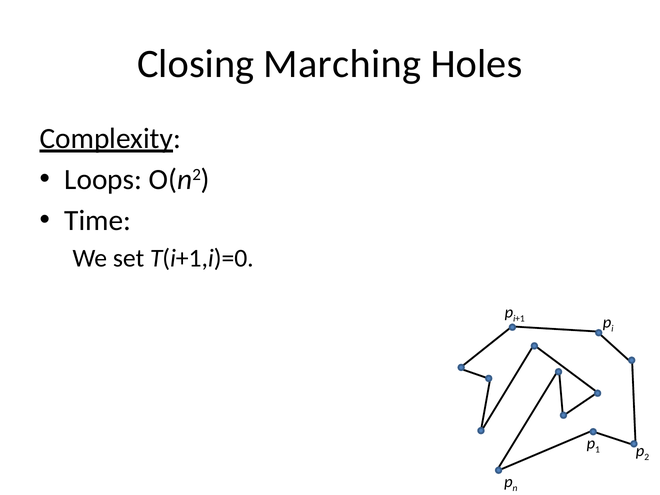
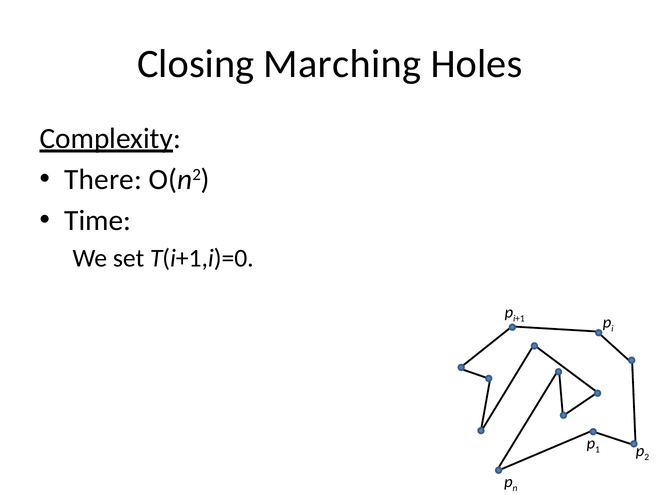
Loops: Loops -> There (103, 180)
